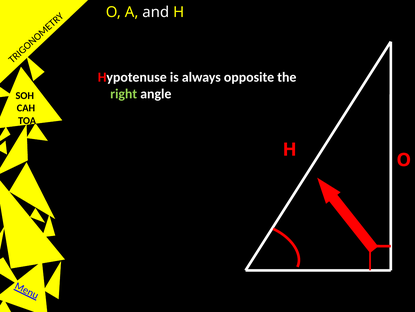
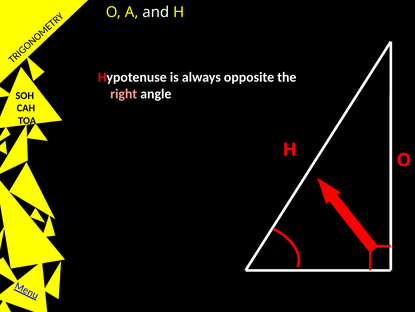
right colour: light green -> pink (124, 94)
